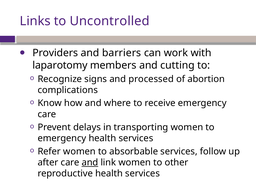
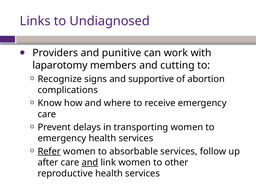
Uncontrolled: Uncontrolled -> Undiagnosed (110, 21)
barriers: barriers -> punitive (122, 53)
processed: processed -> supportive (151, 79)
Refer underline: none -> present (49, 151)
